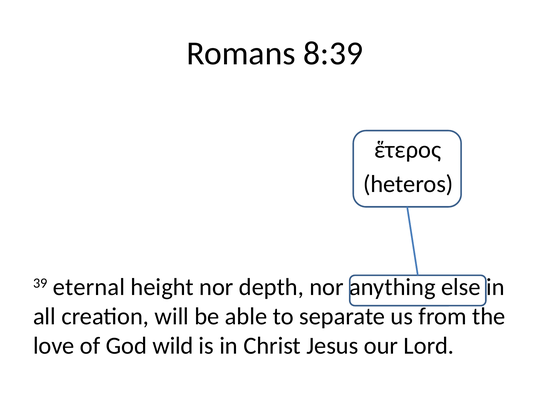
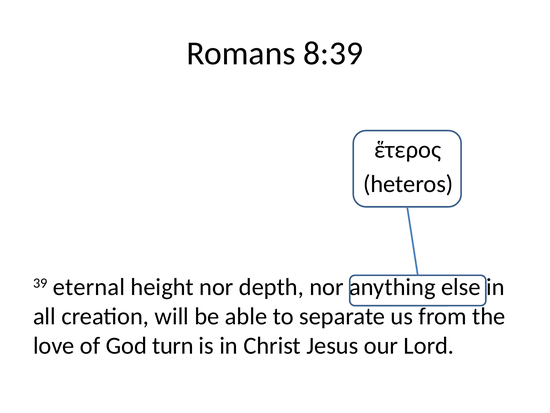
wild: wild -> turn (173, 345)
